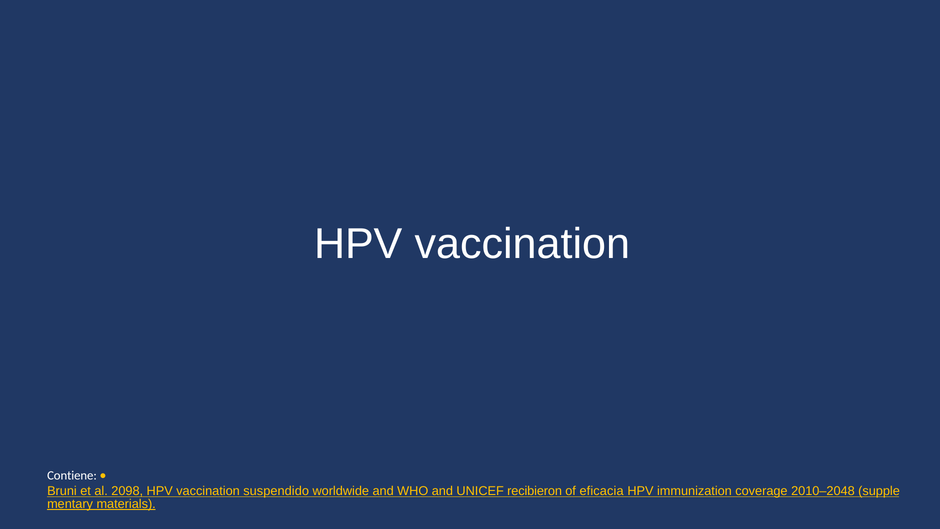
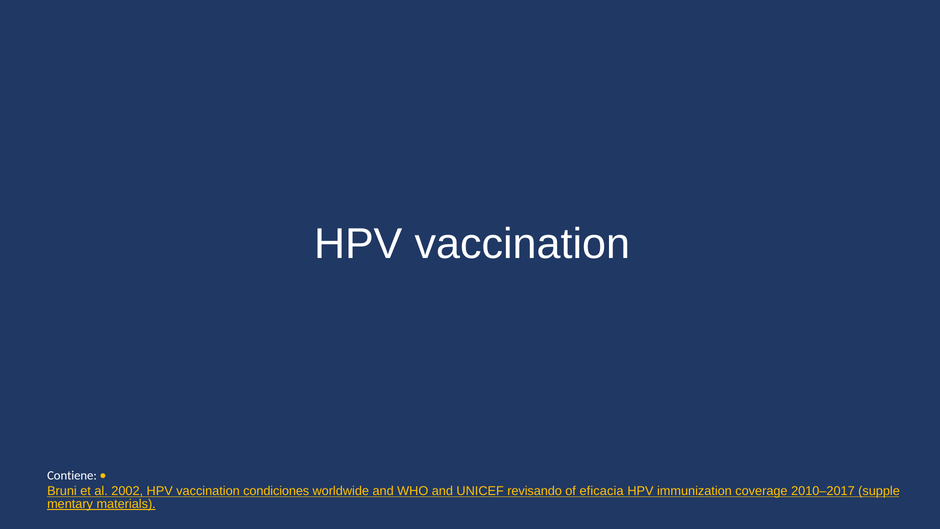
2098: 2098 -> 2002 (127, 491)
suspendido: suspendido -> condiciones (276, 491)
recibieron: recibieron -> revisando (535, 491)
2010–2048: 2010–2048 -> 2010–2017 (823, 491)
